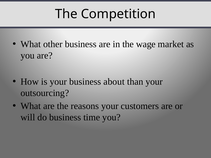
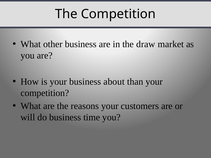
wage: wage -> draw (146, 44)
outsourcing: outsourcing -> competition (45, 93)
